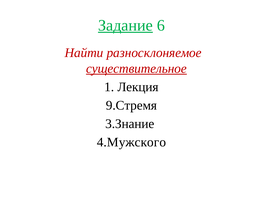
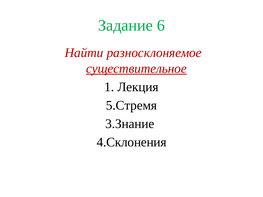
Задание underline: present -> none (125, 25)
9.Стремя: 9.Стремя -> 5.Стремя (131, 105)
4.Мужского: 4.Мужского -> 4.Склонения (132, 142)
